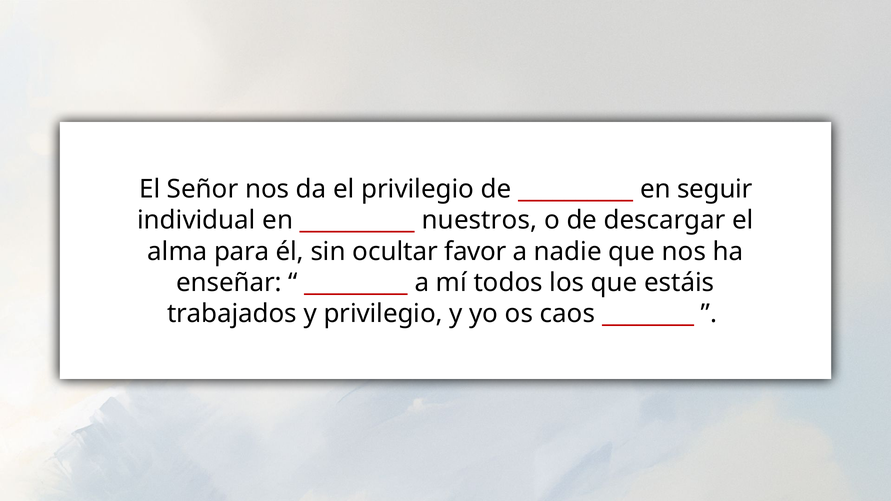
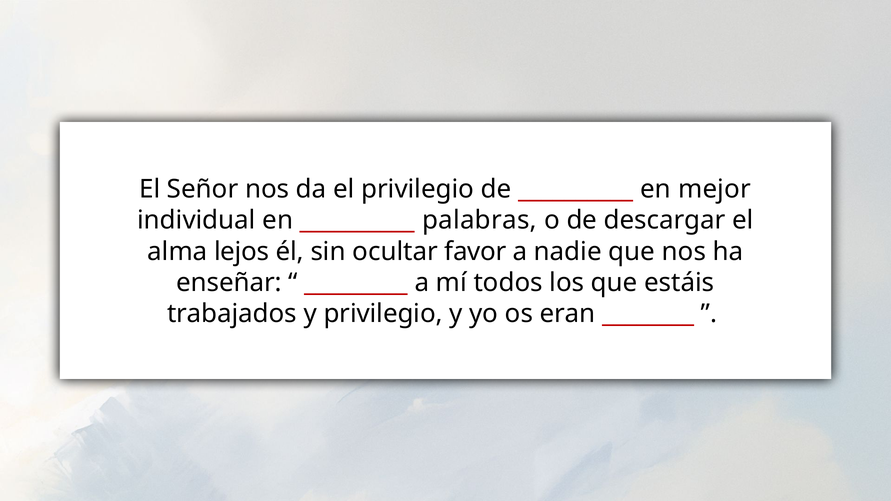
seguir: seguir -> mejor (715, 189)
nuestros: nuestros -> palabras (479, 220)
para: para -> lejos (242, 252)
caos: caos -> eran (568, 314)
